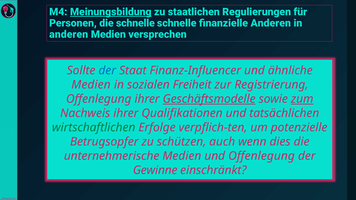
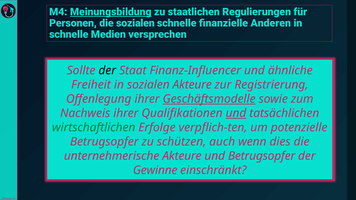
die schnelle: schnelle -> sozialen (135, 23)
anderen: anderen -> schnelle (69, 34)
der colour: blue -> black (107, 71)
Medien: Medien -> Freiheit (91, 85)
sozialen Freiheit: Freiheit -> Akteure (192, 85)
zum underline: present -> none (302, 99)
und underline: none -> present (236, 113)
unternehmerische Medien: Medien -> Akteure (182, 156)
und Offenlegung: Offenlegung -> Betrugsopfer (262, 156)
